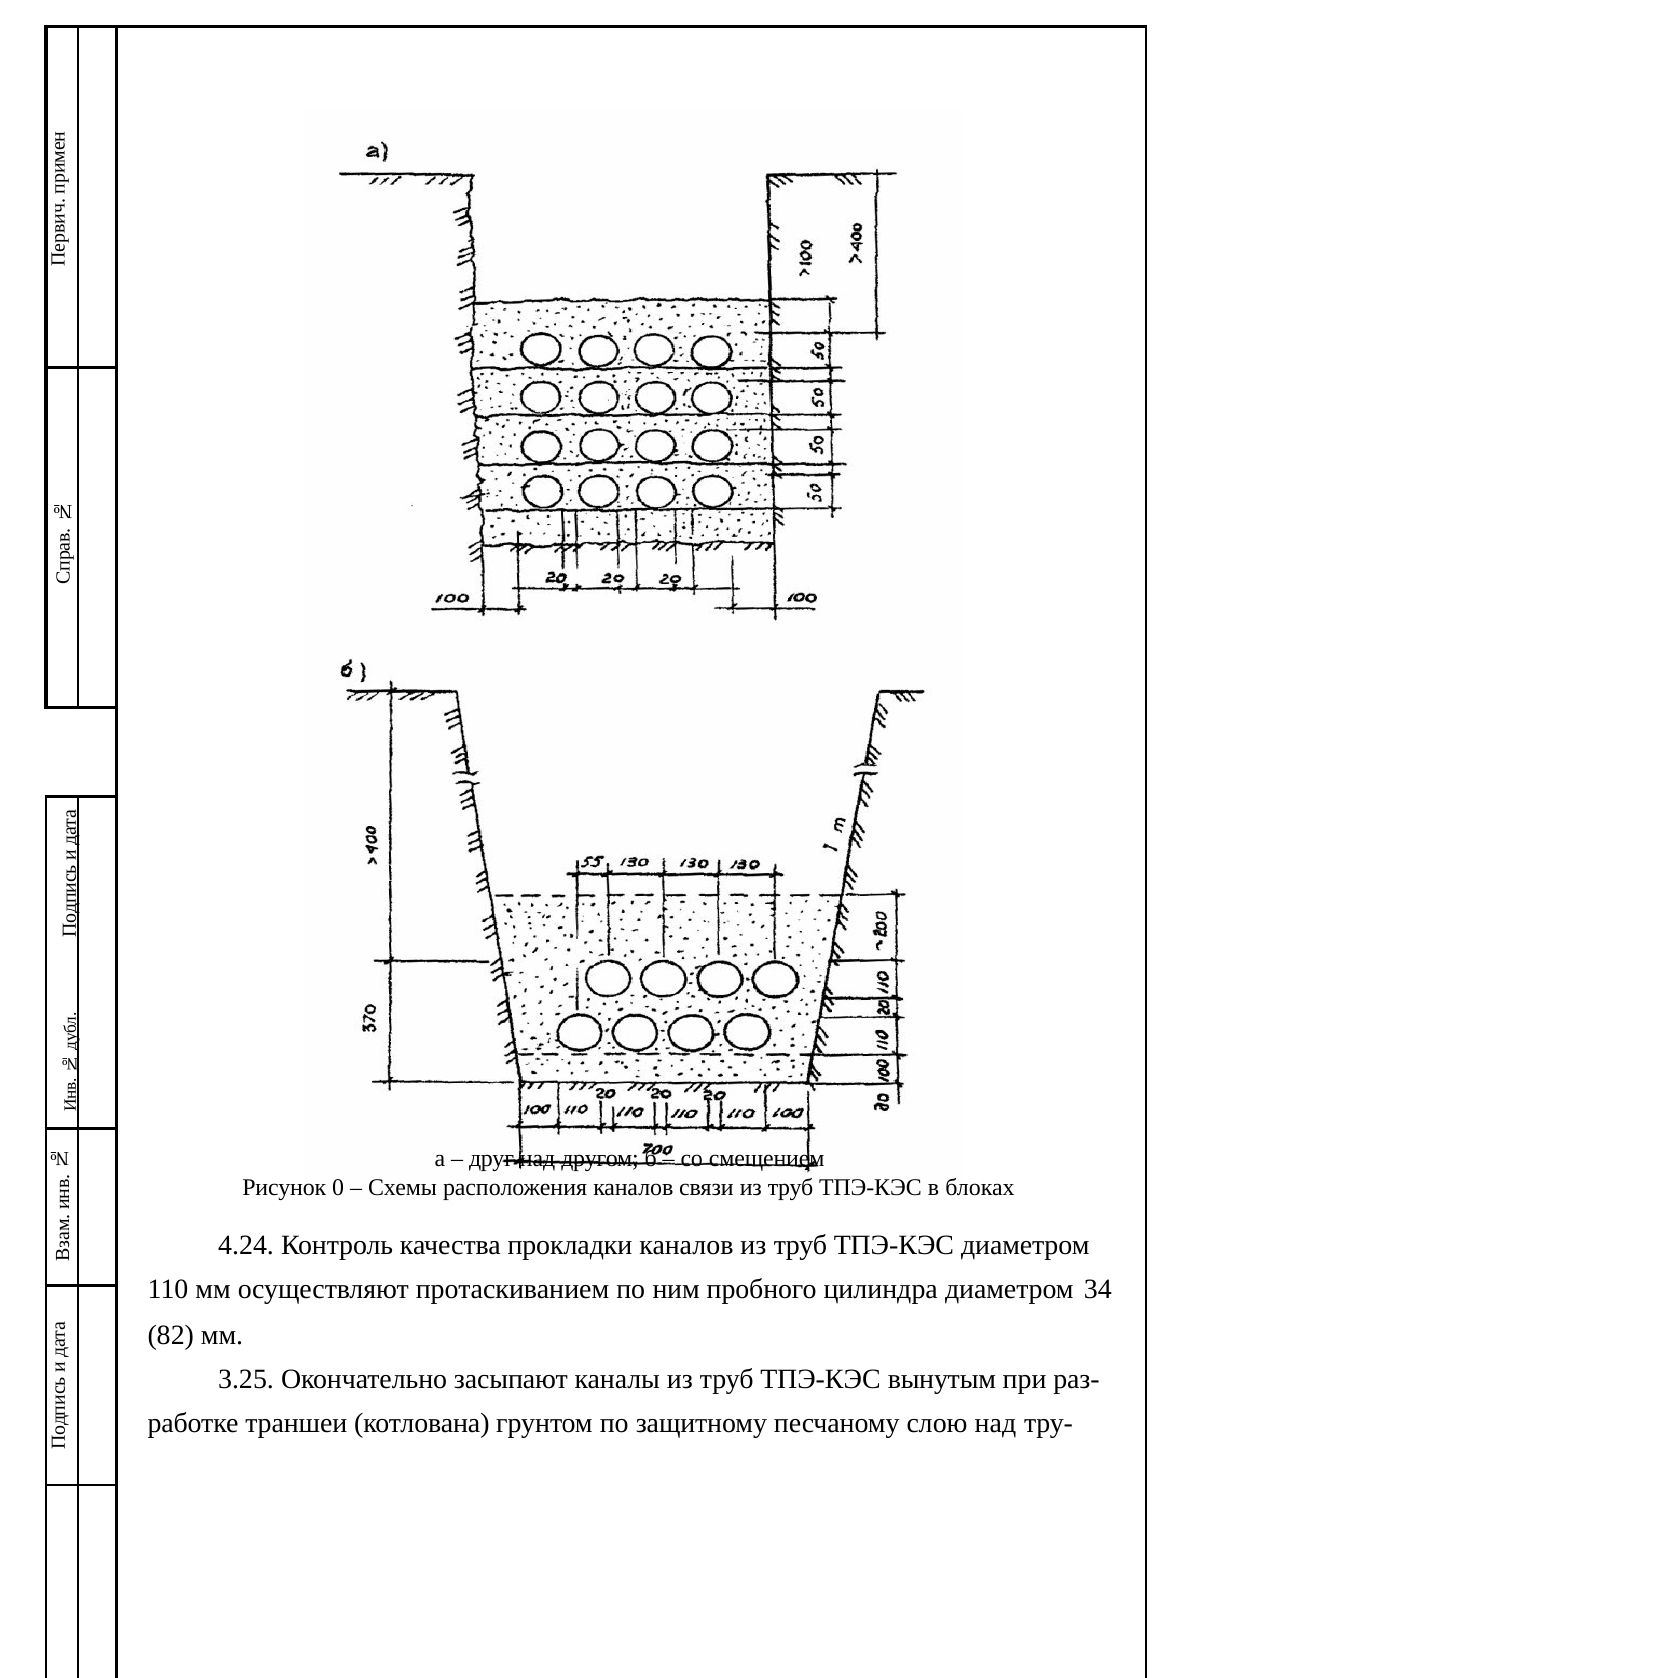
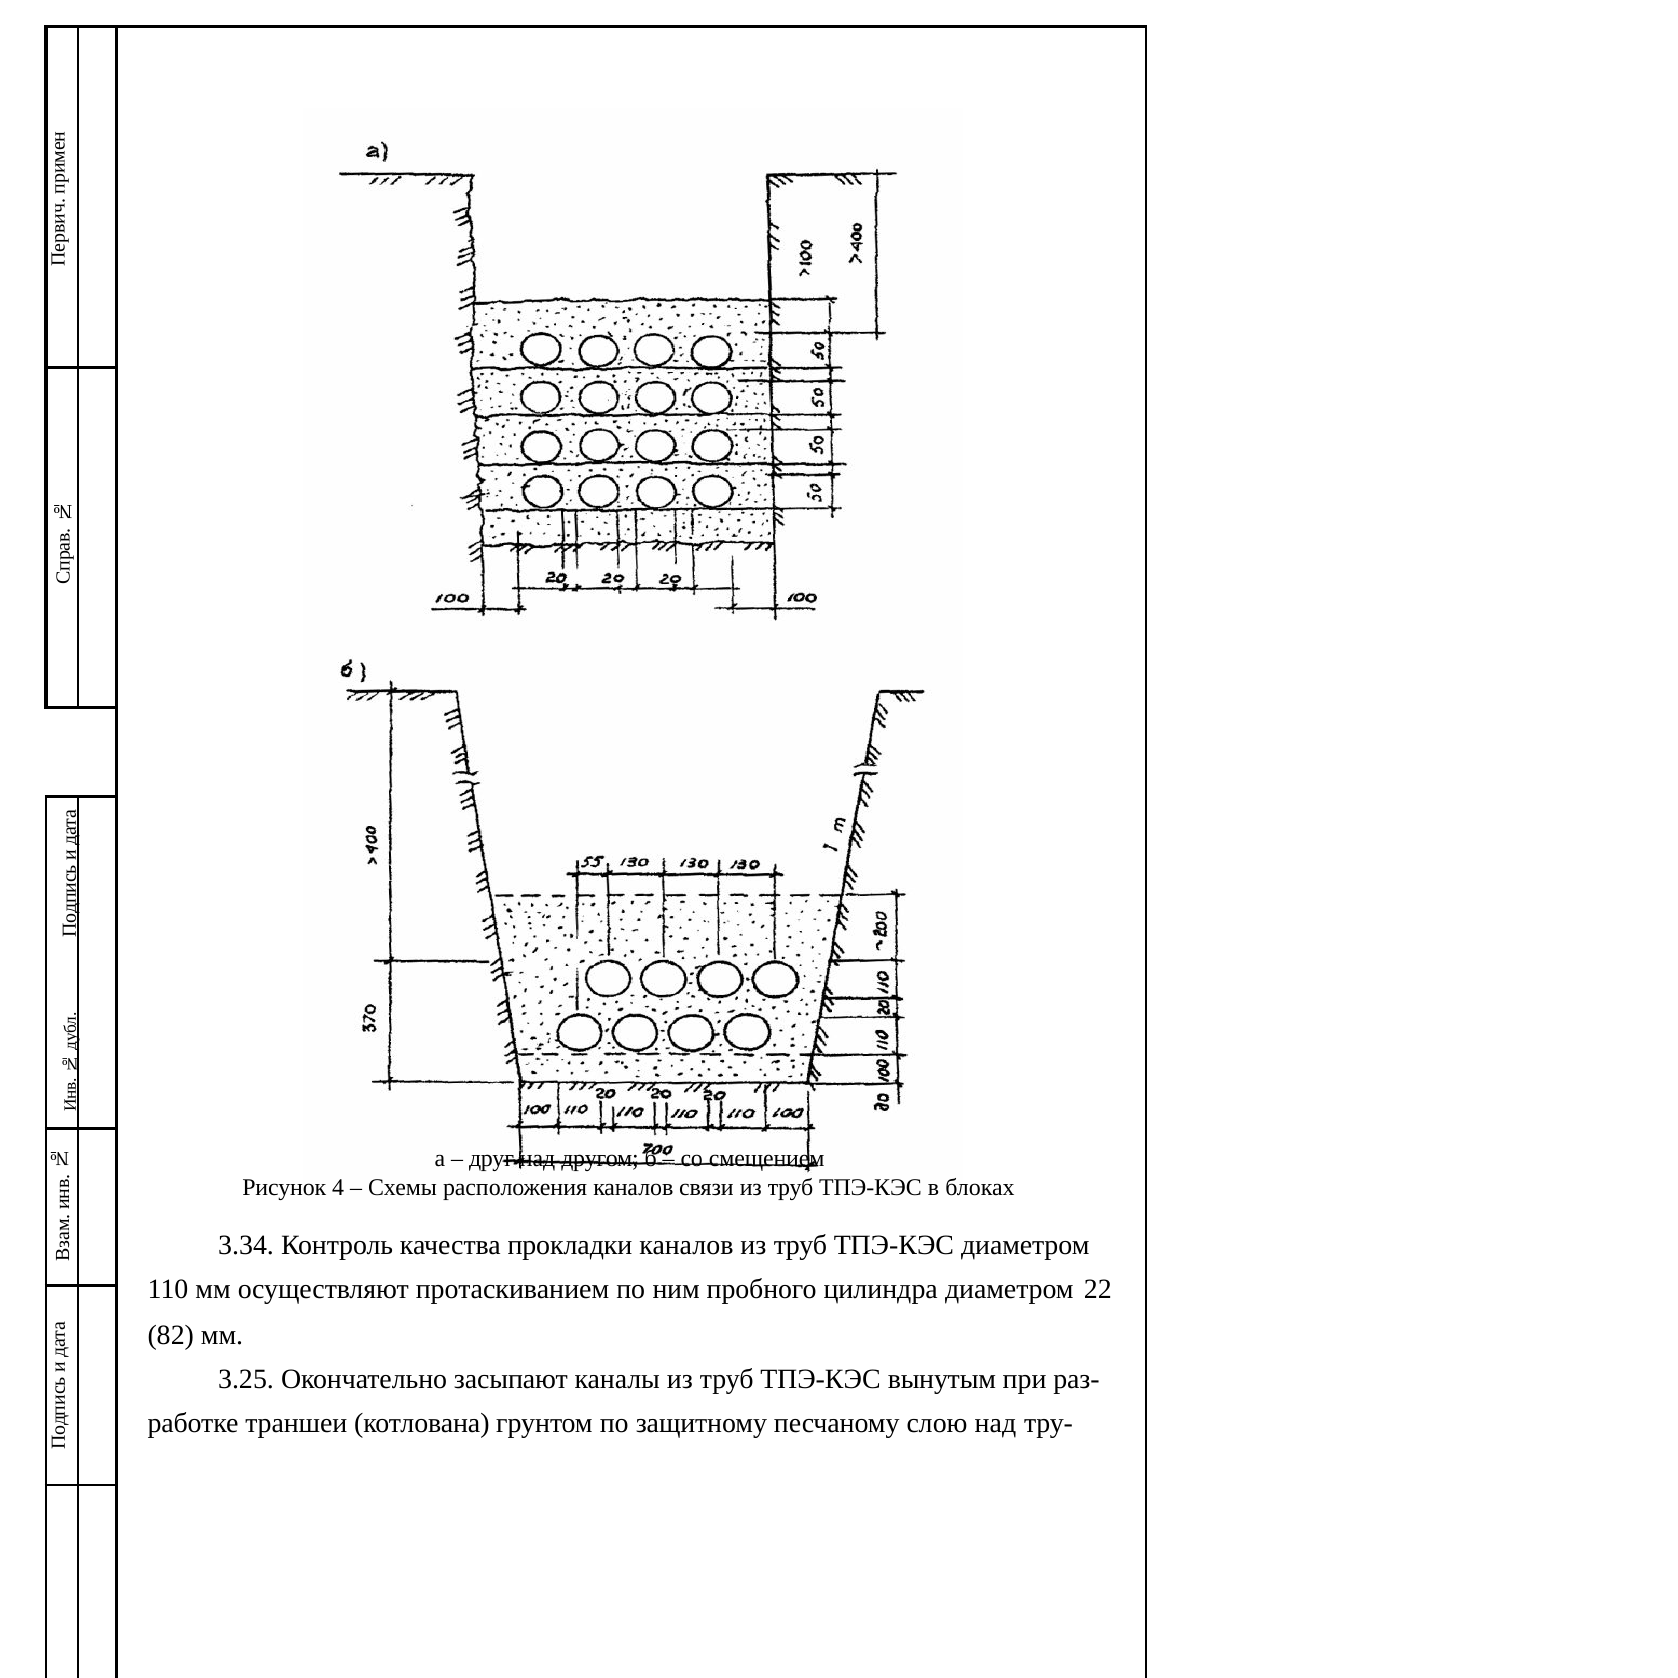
0: 0 -> 4 (338, 1187)
4.24: 4.24 -> 3.34 (246, 1245)
34: 34 -> 22 (1098, 1289)
